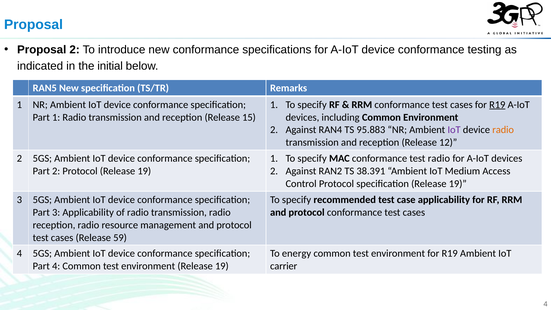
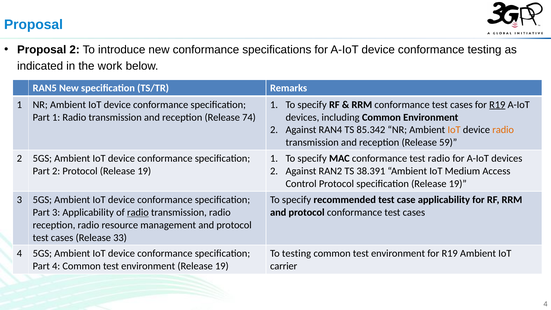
initial: initial -> work (110, 66)
15: 15 -> 74 (249, 117)
95.883: 95.883 -> 85.342 (371, 130)
IoT colour: purple -> orange (454, 130)
12: 12 -> 59 (448, 142)
radio underline: none -> present (138, 212)
59: 59 -> 33 (120, 238)
To energy: energy -> testing (297, 253)
